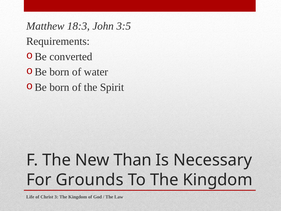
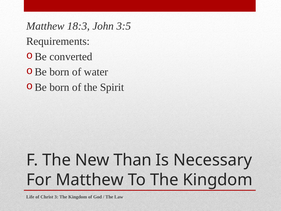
For Grounds: Grounds -> Matthew (90, 180)
